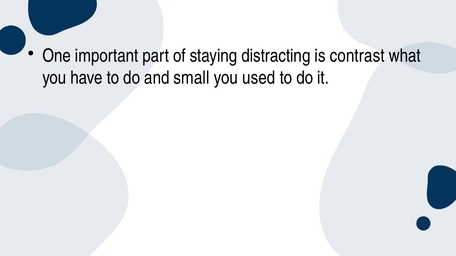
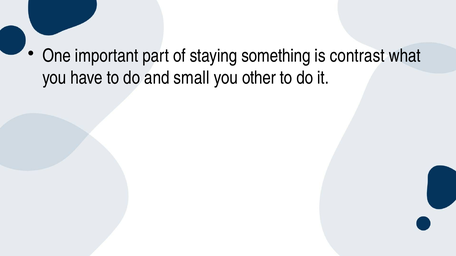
distracting: distracting -> something (276, 56)
used: used -> other (259, 78)
